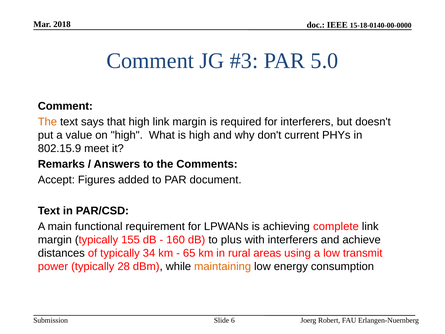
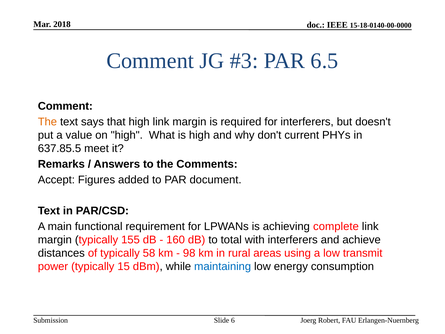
5.0: 5.0 -> 6.5 (325, 61)
802.15.9: 802.15.9 -> 637.85.5 (59, 148)
plus: plus -> total (231, 240)
34: 34 -> 58 (149, 253)
65: 65 -> 98 (189, 253)
28: 28 -> 15 (124, 266)
maintaining colour: orange -> blue (223, 266)
